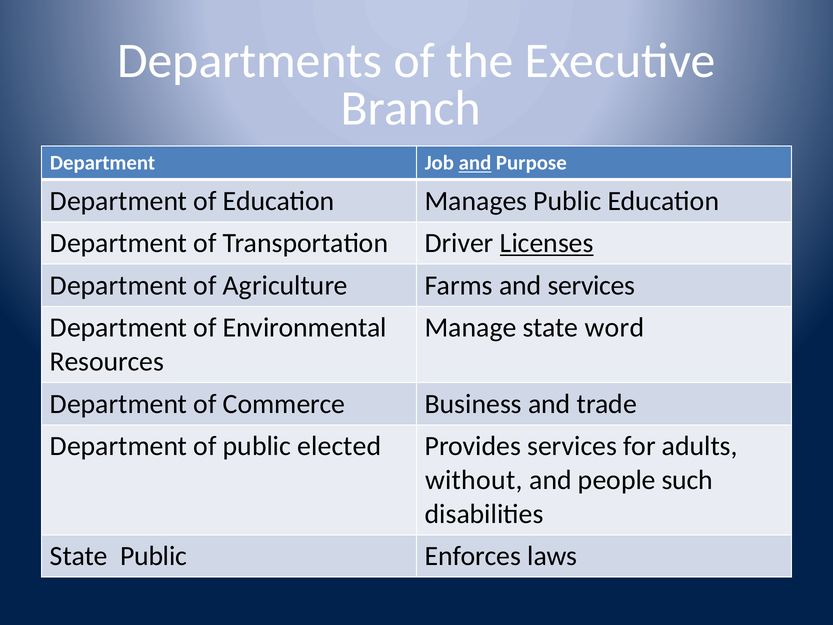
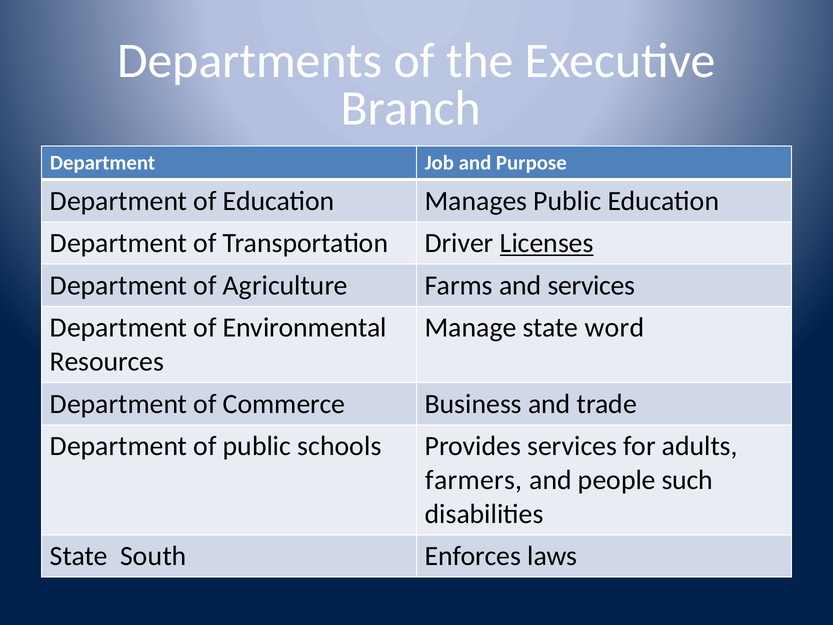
and underline: present -> none (475, 163)
elected: elected -> schools (339, 446)
without: without -> farmers (474, 480)
State Public: Public -> South (153, 556)
